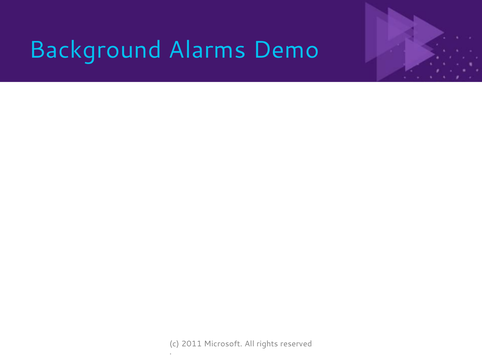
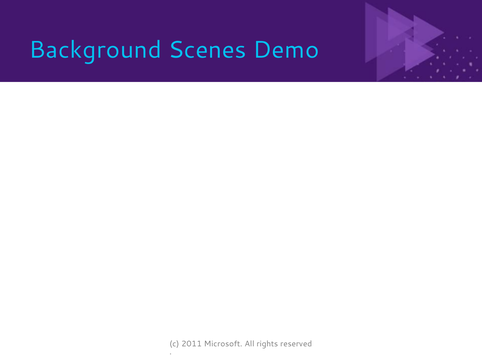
Alarms: Alarms -> Scenes (207, 50)
